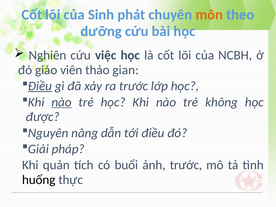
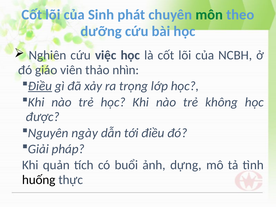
môn colour: orange -> green (209, 15)
gian: gian -> nhìn (126, 70)
ra trước: trước -> trọng (134, 86)
nào underline: present -> none (62, 102)
nâng: nâng -> ngày (85, 133)
ảnh trước: trước -> dựng (186, 165)
